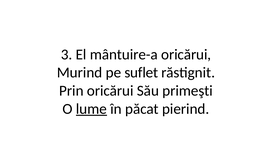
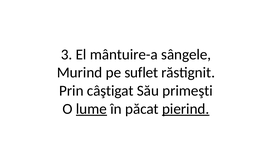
mântuire-a oricărui: oricărui -> sângele (186, 54)
Prin oricărui: oricărui -> câştigat (110, 91)
pierind underline: none -> present (186, 109)
